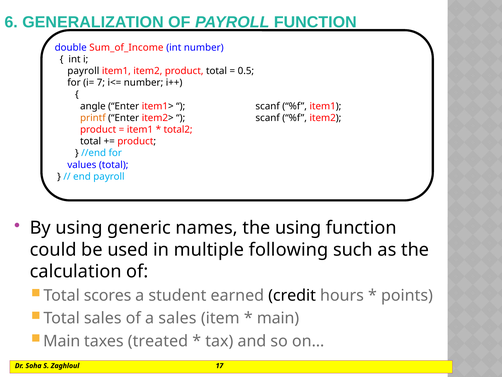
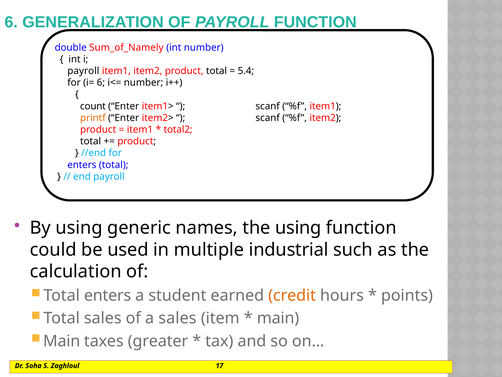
Sum_of_Income: Sum_of_Income -> Sum_of_Namely (126, 47)
0.5: 0.5 -> 5.4 (246, 71)
i= 7: 7 -> 6 (101, 83)
angle: angle -> count (93, 106)
values: values -> enters (82, 165)
following: following -> industrial (289, 249)
Total scores: scores -> enters (108, 295)
credit colour: black -> orange (292, 295)
treated: treated -> greater (158, 341)
